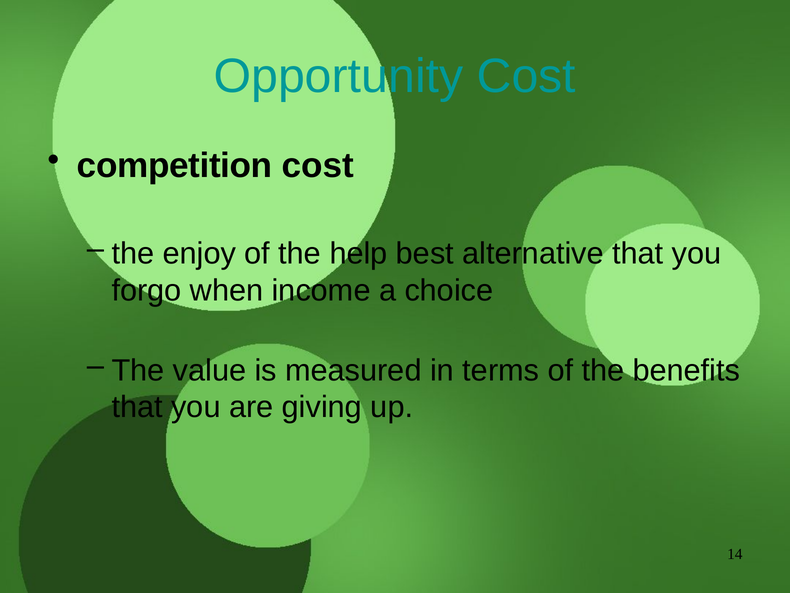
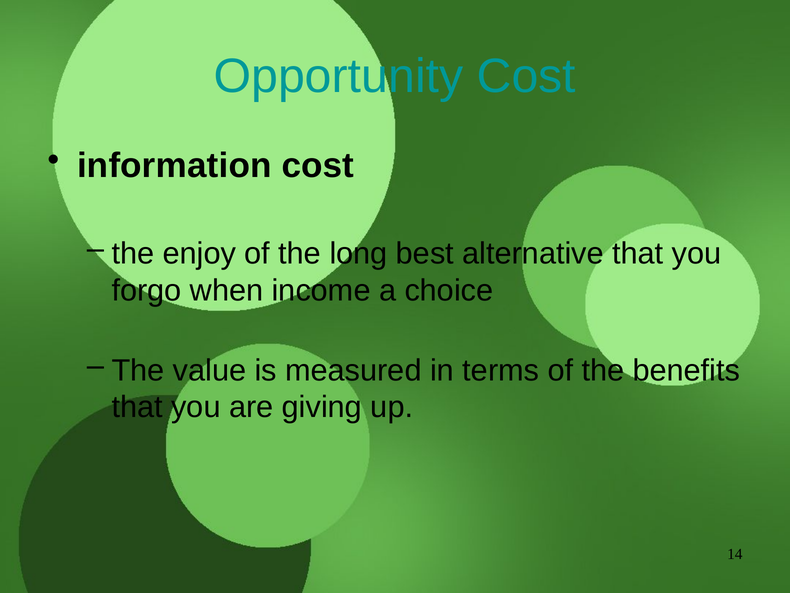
competition: competition -> information (174, 166)
help: help -> long (359, 253)
